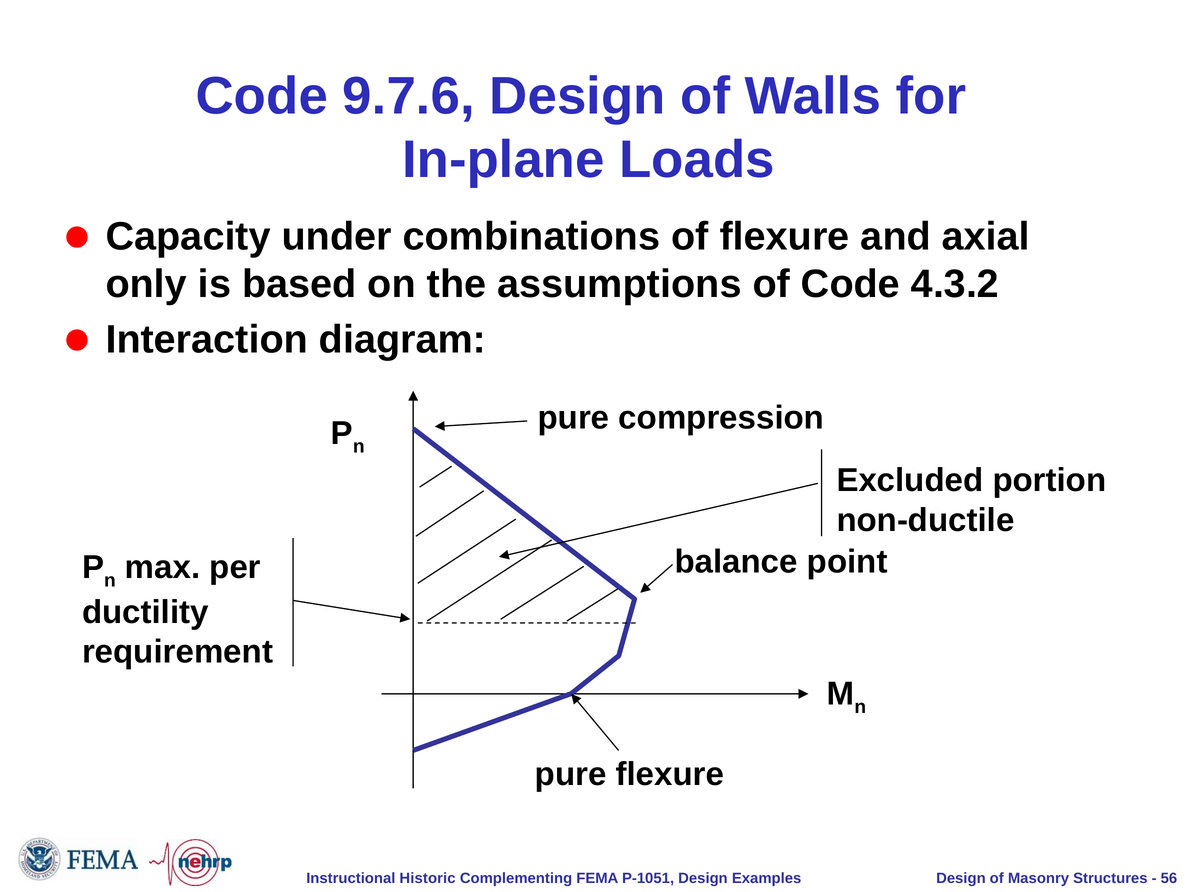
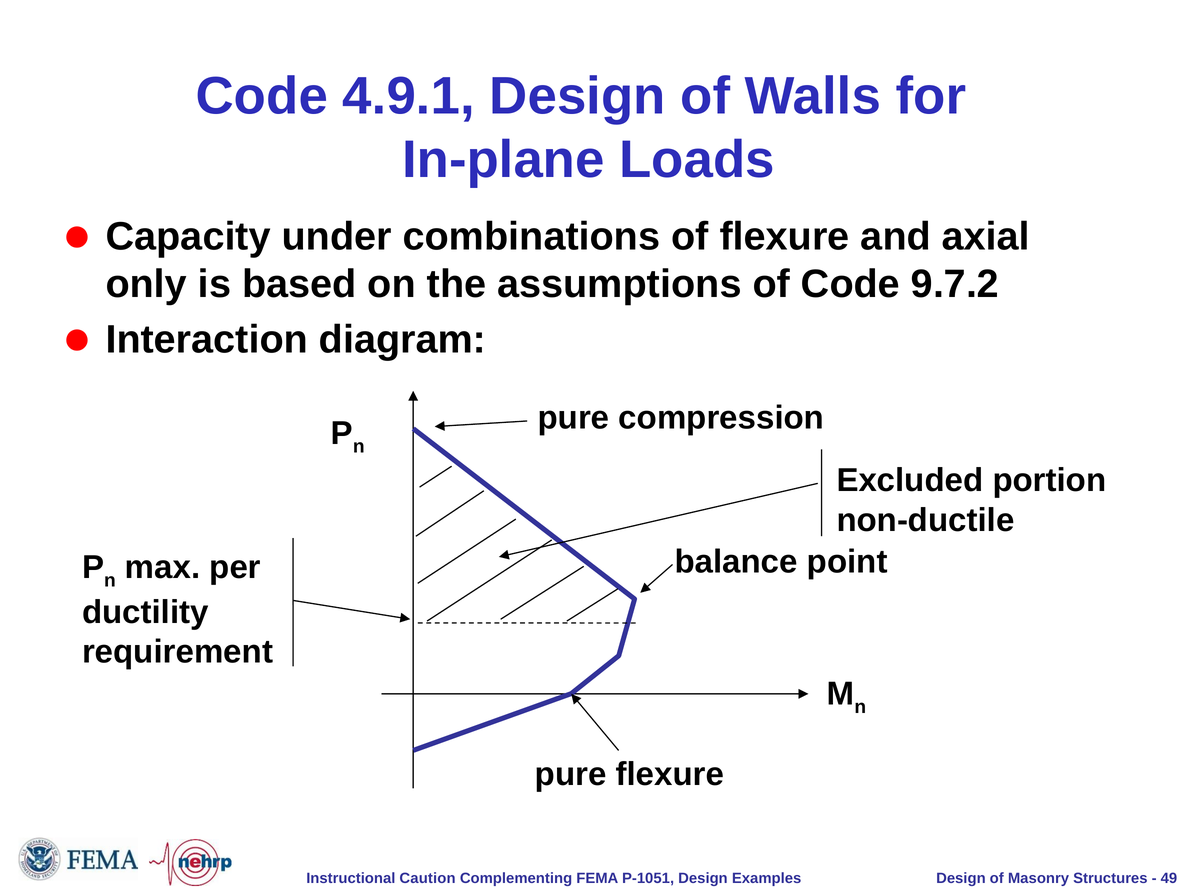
9.7.6: 9.7.6 -> 4.9.1 (409, 96)
4.3.2: 4.3.2 -> 9.7.2 (955, 284)
Historic: Historic -> Caution (428, 878)
56: 56 -> 49 (1169, 878)
